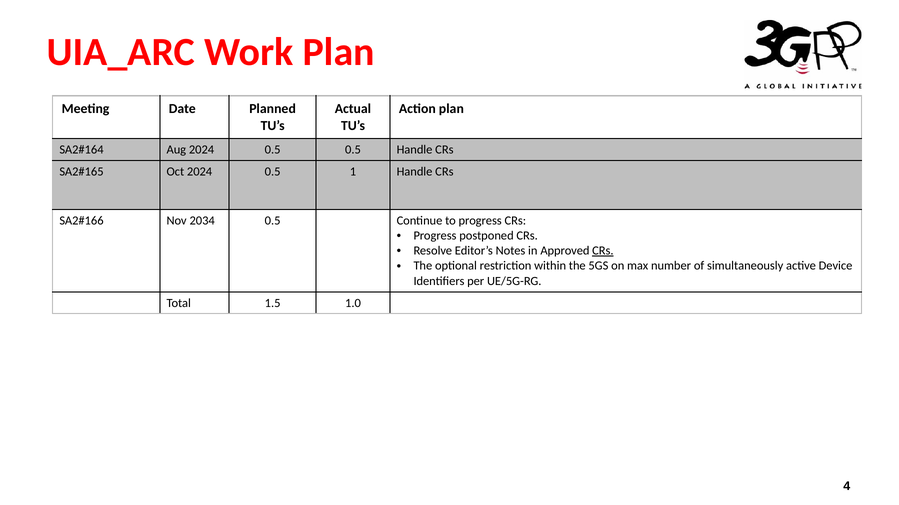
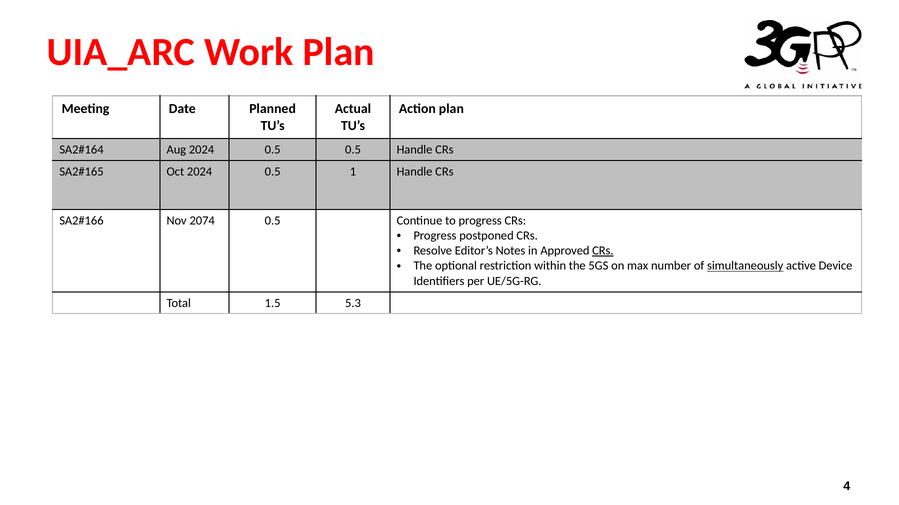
2034: 2034 -> 2074 (202, 221)
simultaneously underline: none -> present (745, 266)
1.0: 1.0 -> 5.3 (353, 303)
